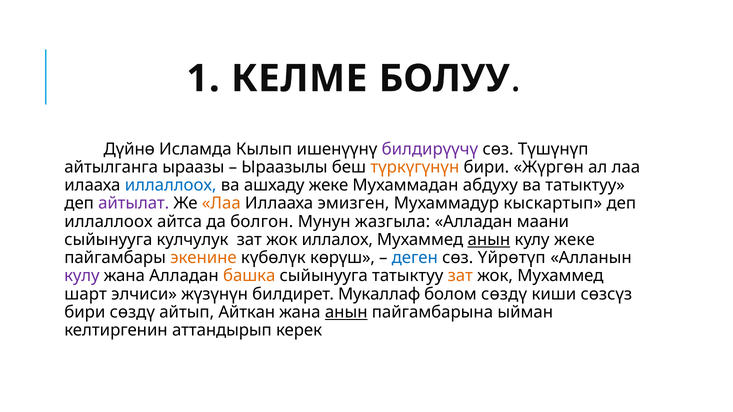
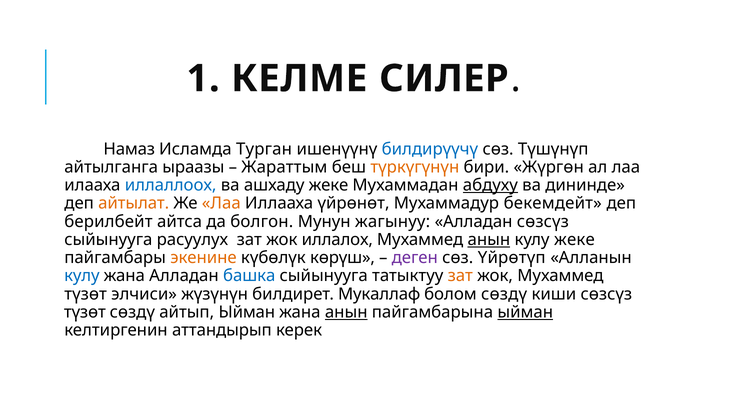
БОЛУУ: БОЛУУ -> СИЛЕР (444, 79)
Дүйнө: Дүйнө -> Намаз (129, 149)
Кылып: Кылып -> Турган (264, 149)
билдирүүчү colour: purple -> blue (430, 149)
Ыраазылы: Ыраазылы -> Жараттым (284, 167)
абдуху underline: none -> present (490, 185)
ва татыктуу: татыктуу -> дининде (585, 185)
айтылат colour: purple -> orange (134, 204)
эмизген: эмизген -> үйрөнөт (354, 204)
кыскартып: кыскартып -> бекемдейт (553, 204)
иллаллоох: иллаллоох -> берилбейт (108, 222)
жазгыла: жазгыла -> жагынуу (393, 222)
Алладан маани: маани -> сөзсүз (543, 222)
кулчулук: кулчулук -> расуулух (192, 240)
деген colour: blue -> purple (415, 258)
кулу colour: purple -> blue (82, 276)
башка colour: orange -> blue (249, 276)
шарт: шарт -> түзөт (86, 294)
бири: бири -> түзөт (85, 312)
айтып Айткан: Айткан -> Ыйман (247, 312)
ыйман underline: none -> present (525, 312)
